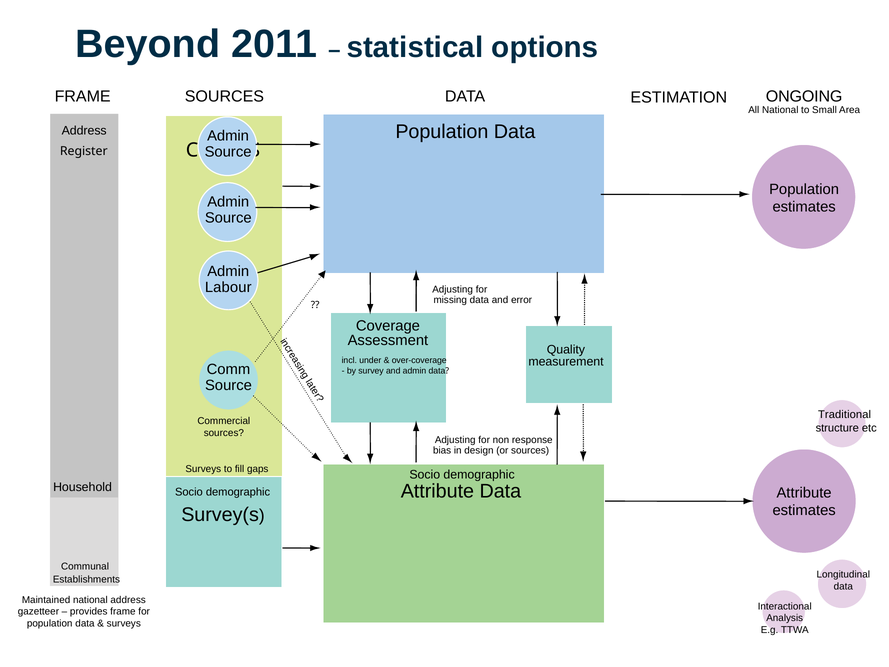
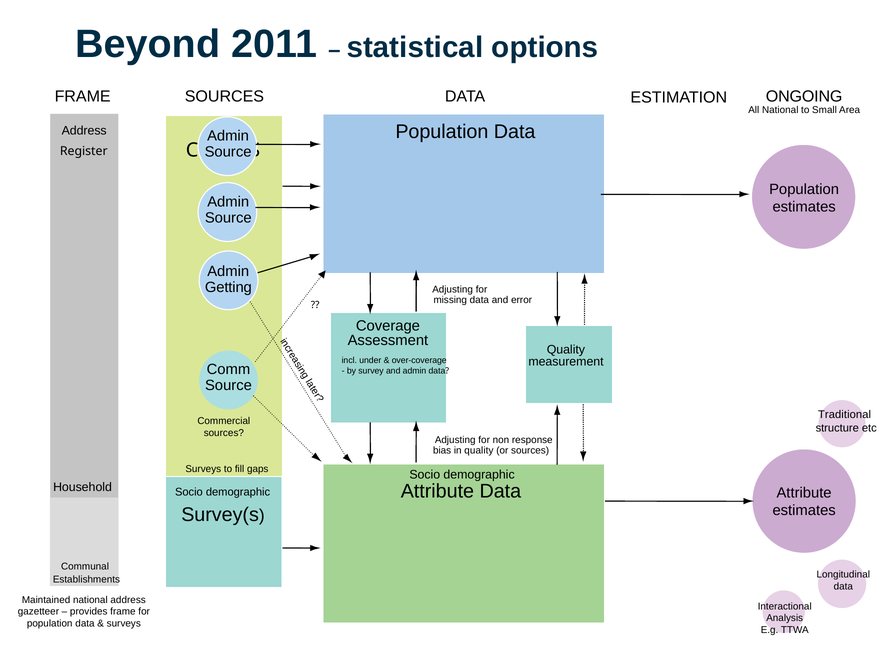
Labour: Labour -> Getting (228, 287)
in design: design -> quality (479, 450)
